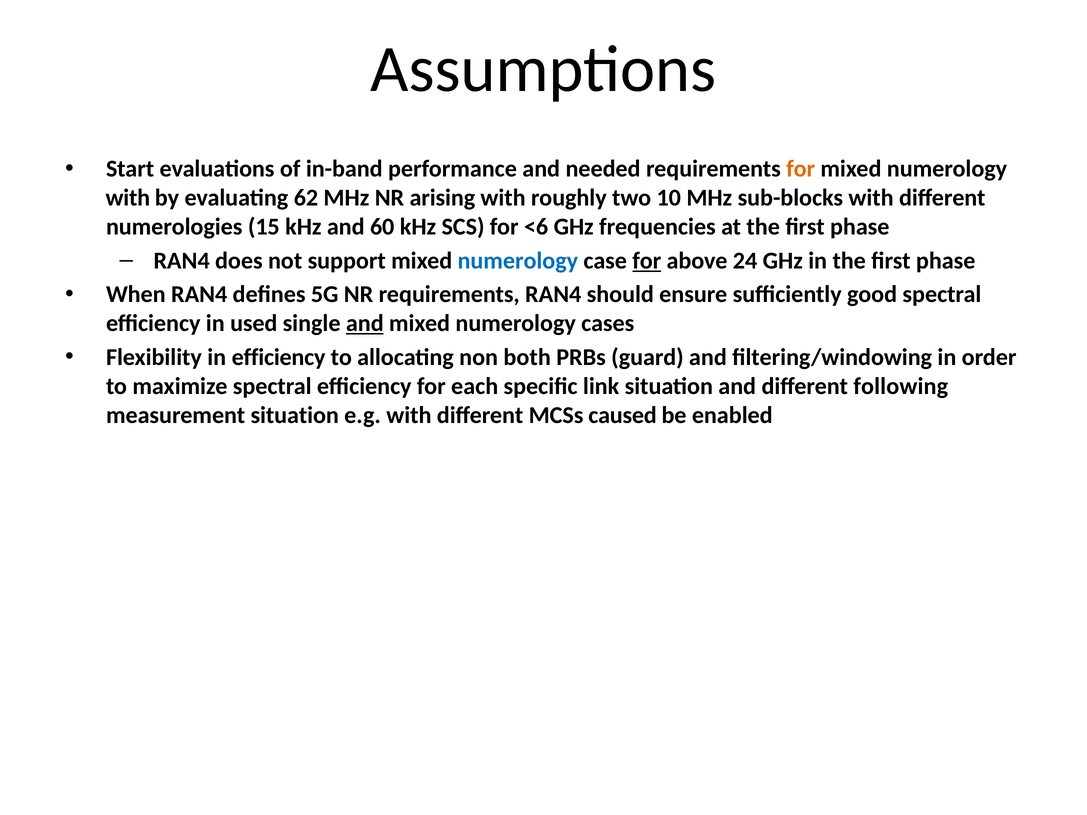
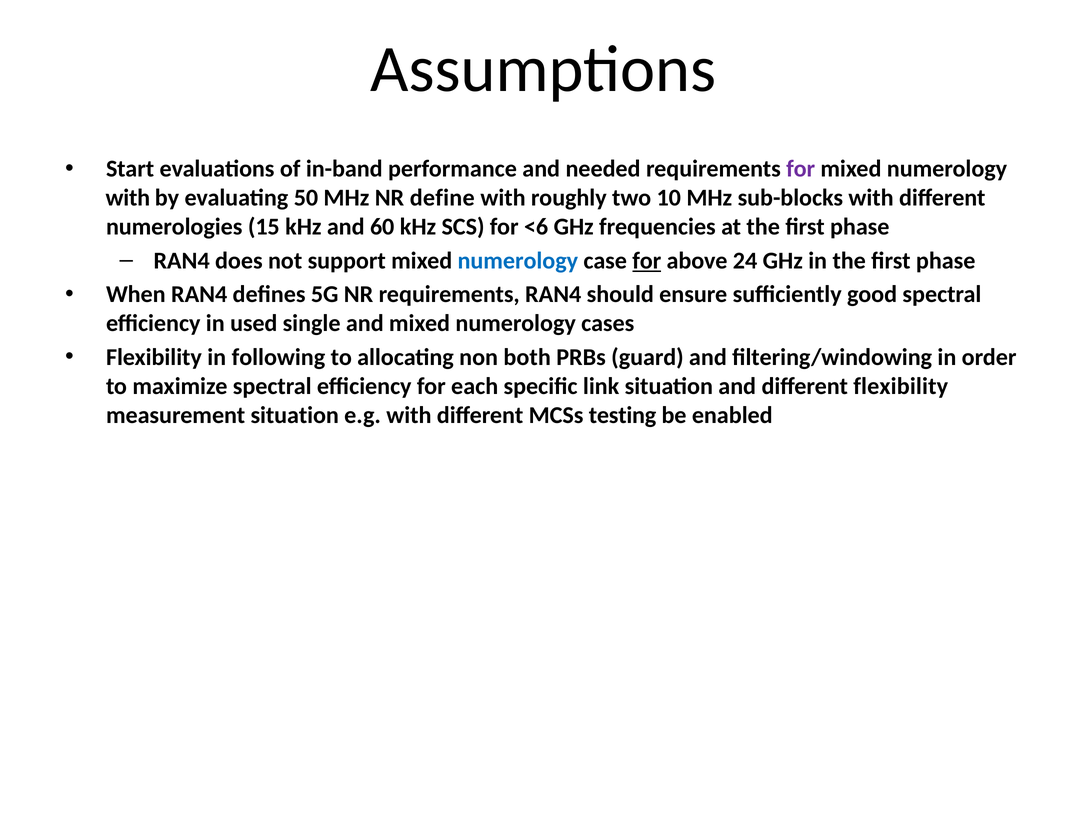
for colour: orange -> purple (801, 169)
62: 62 -> 50 (306, 198)
arising: arising -> define (442, 198)
and underline: present -> none (365, 324)
in efficiency: efficiency -> following (278, 357)
different following: following -> flexibility (901, 386)
caused: caused -> testing (623, 415)
